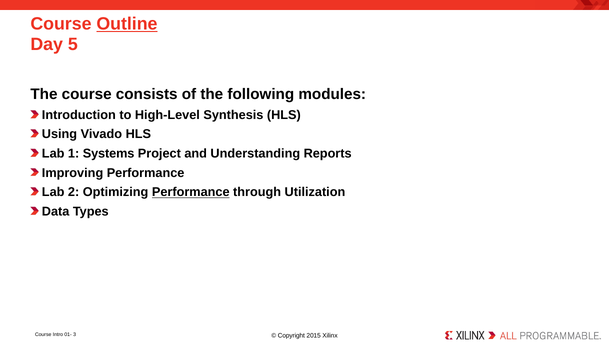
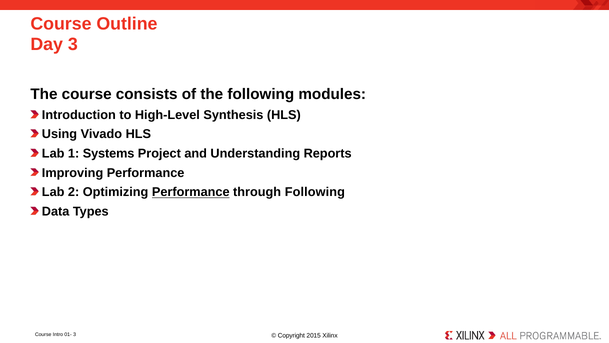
Outline underline: present -> none (127, 24)
Day 5: 5 -> 3 (73, 45)
through Utilization: Utilization -> Following (315, 192)
